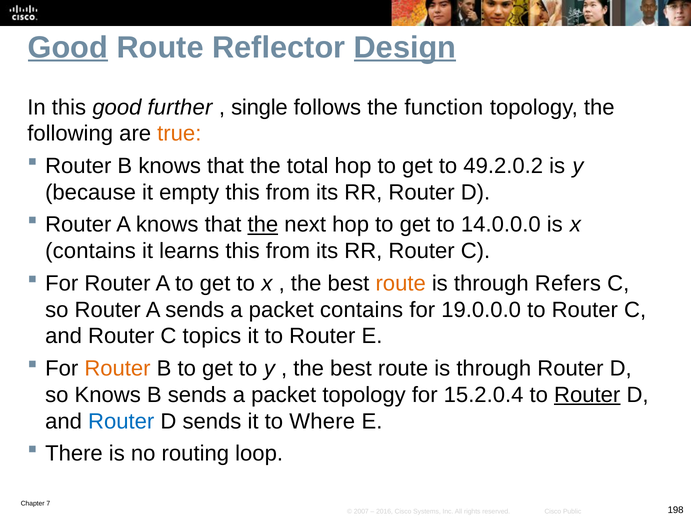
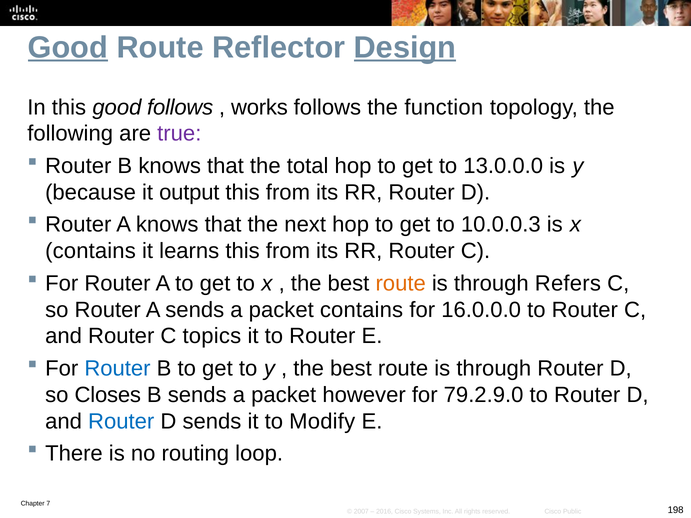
good further: further -> follows (180, 107)
single: single -> works (259, 107)
true colour: orange -> purple (179, 134)
49.2.0.2: 49.2.0.2 -> 13.0.0.0 (503, 166)
empty: empty -> output (189, 192)
the underline: present -> none (263, 225)
14.0.0.0: 14.0.0.0 -> 10.0.0.3 (501, 225)
19.0.0.0: 19.0.0.0 -> 16.0.0.0 (481, 310)
Router colour: orange -> blue (117, 369)
so Knows: Knows -> Closes (108, 395)
packet topology: topology -> however (364, 395)
15.2.0.4: 15.2.0.4 -> 79.2.9.0 (484, 395)
Router underline: present -> none (587, 395)
Where: Where -> Modify (322, 422)
